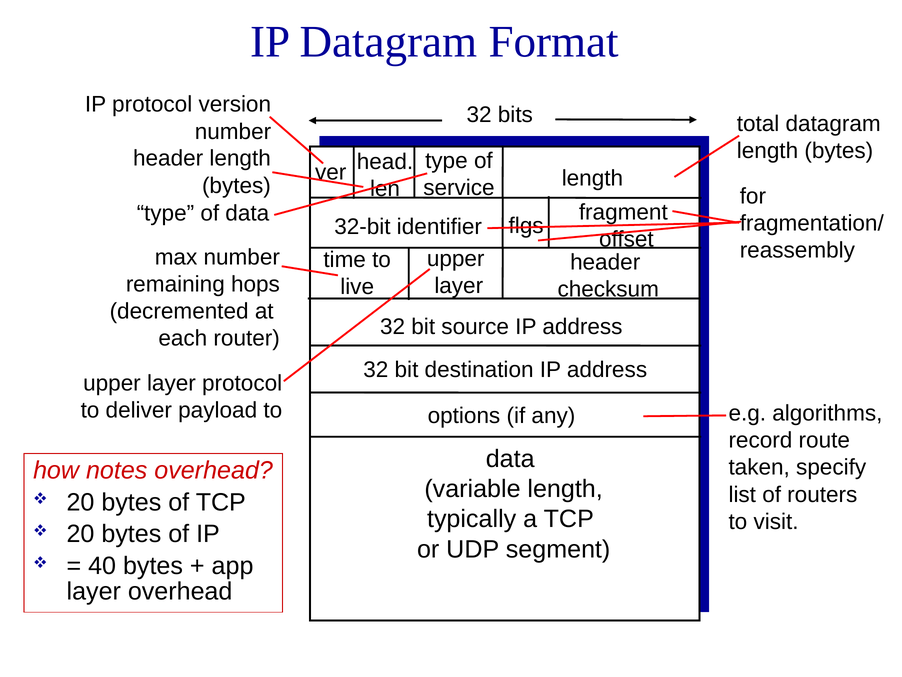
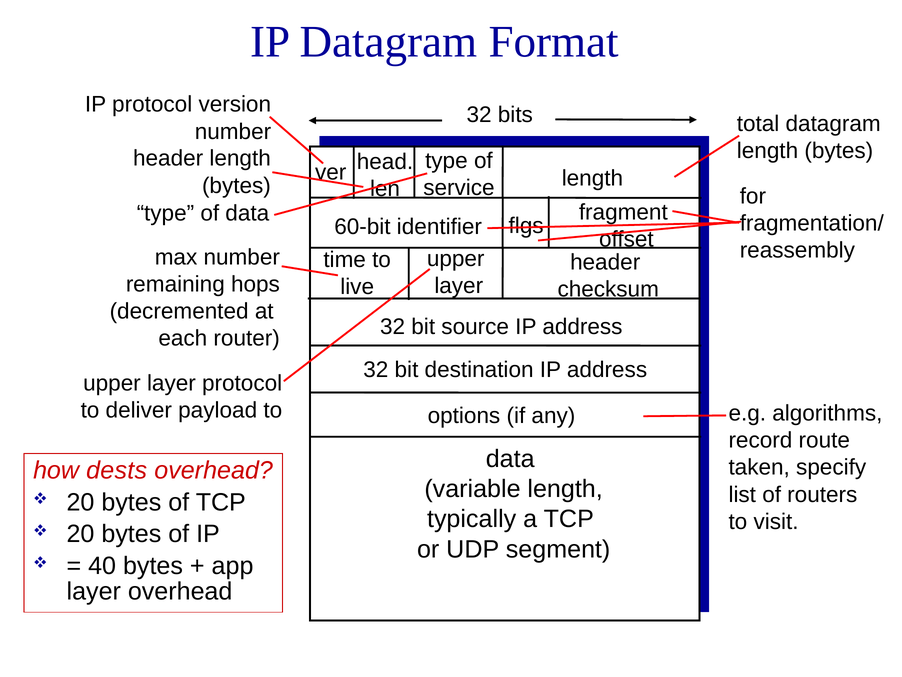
32-bit: 32-bit -> 60-bit (362, 226)
notes: notes -> dests (117, 470)
